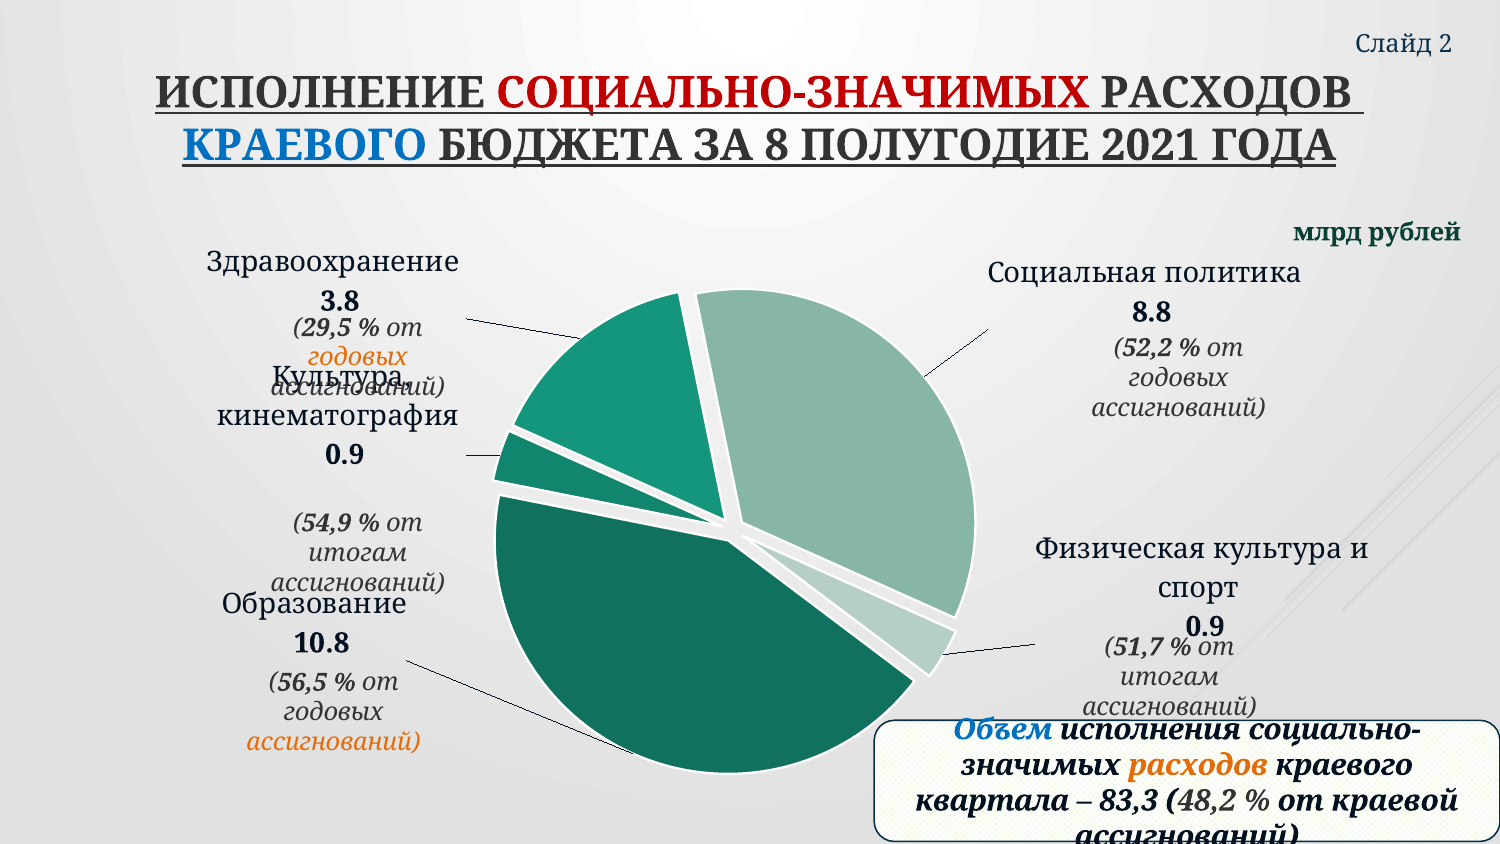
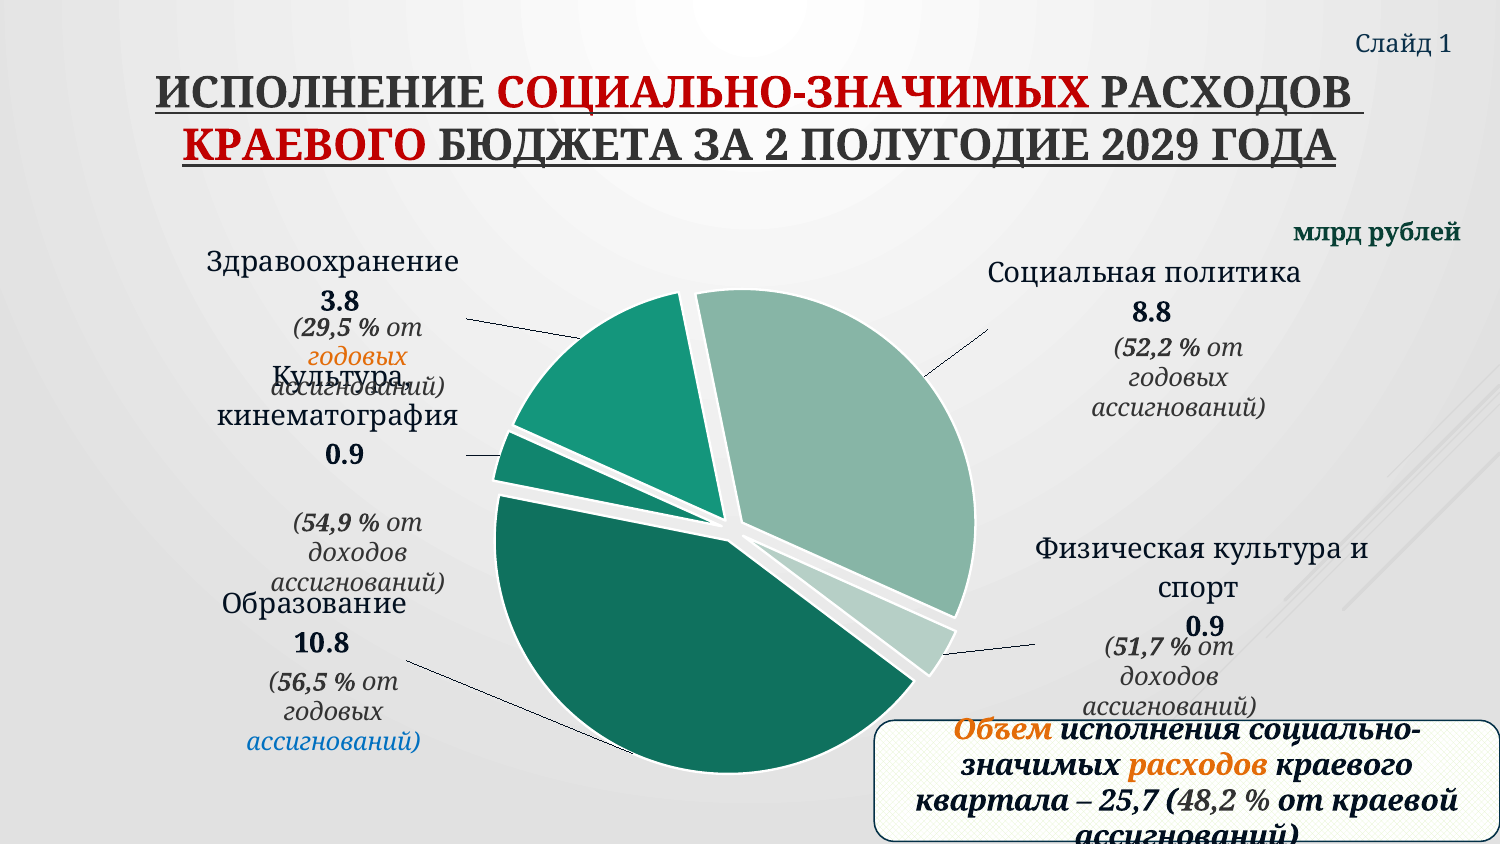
2: 2 -> 1 (1445, 44)
КРАЕВОГО colour: blue -> red (304, 145)
8: 8 -> 2 (777, 145)
2021: 2021 -> 2029 (1150, 145)
итогам: итогам -> доходов (358, 553)
итогам: итогам -> доходов (1169, 677)
Объем colour: blue -> orange (1003, 729)
ассигнований colour: orange -> blue (334, 742)
83,3: 83,3 -> 25,7 (1128, 801)
